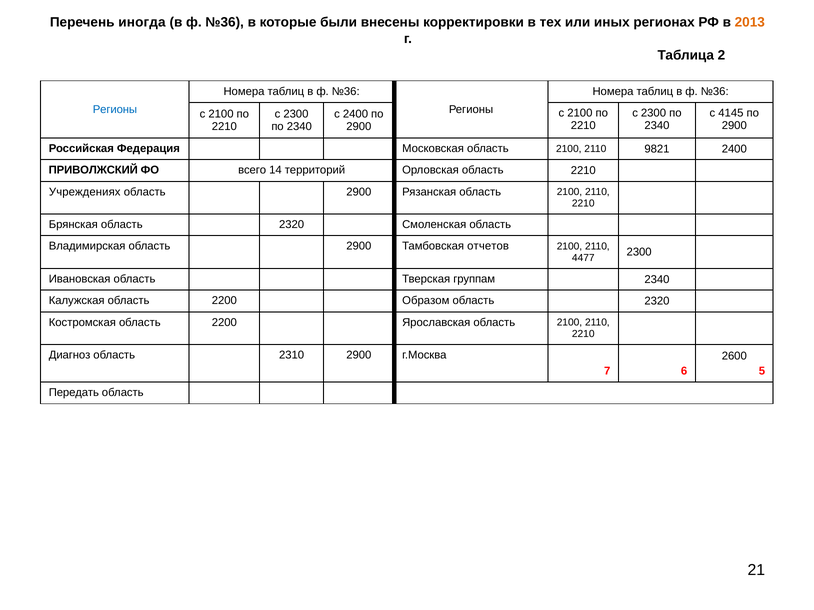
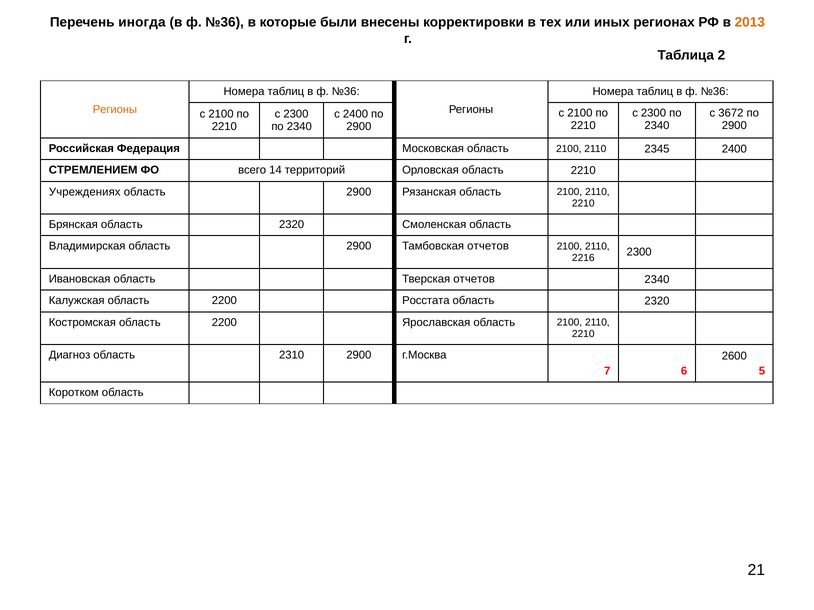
Регионы colour: blue -> orange (115, 110)
4145: 4145 -> 3672 (731, 113)
9821: 9821 -> 2345 (657, 149)
ПРИВОЛЖСКИЙ: ПРИВОЛЖСКИЙ -> СТРЕМЛЕНИЕМ (93, 170)
4477: 4477 -> 2216 (583, 258)
Тверская группам: группам -> отчетов (474, 279)
Образом: Образом -> Росстата (426, 301)
Передать: Передать -> Коротком (74, 393)
